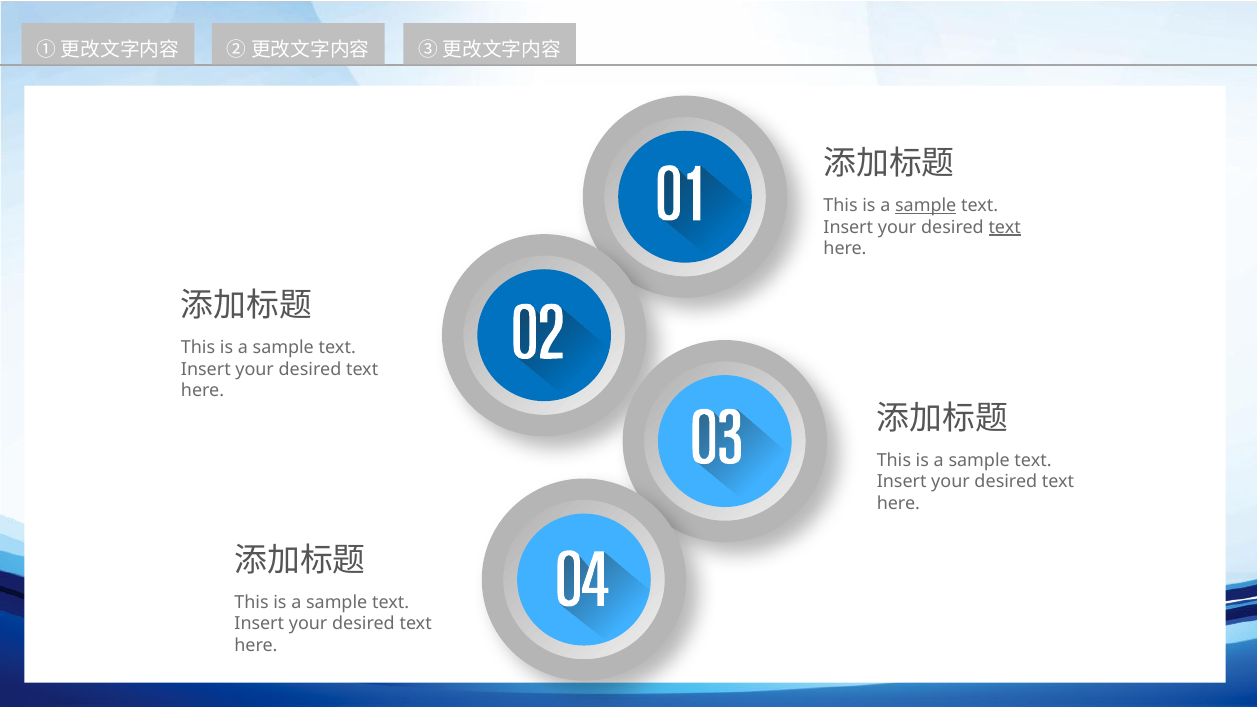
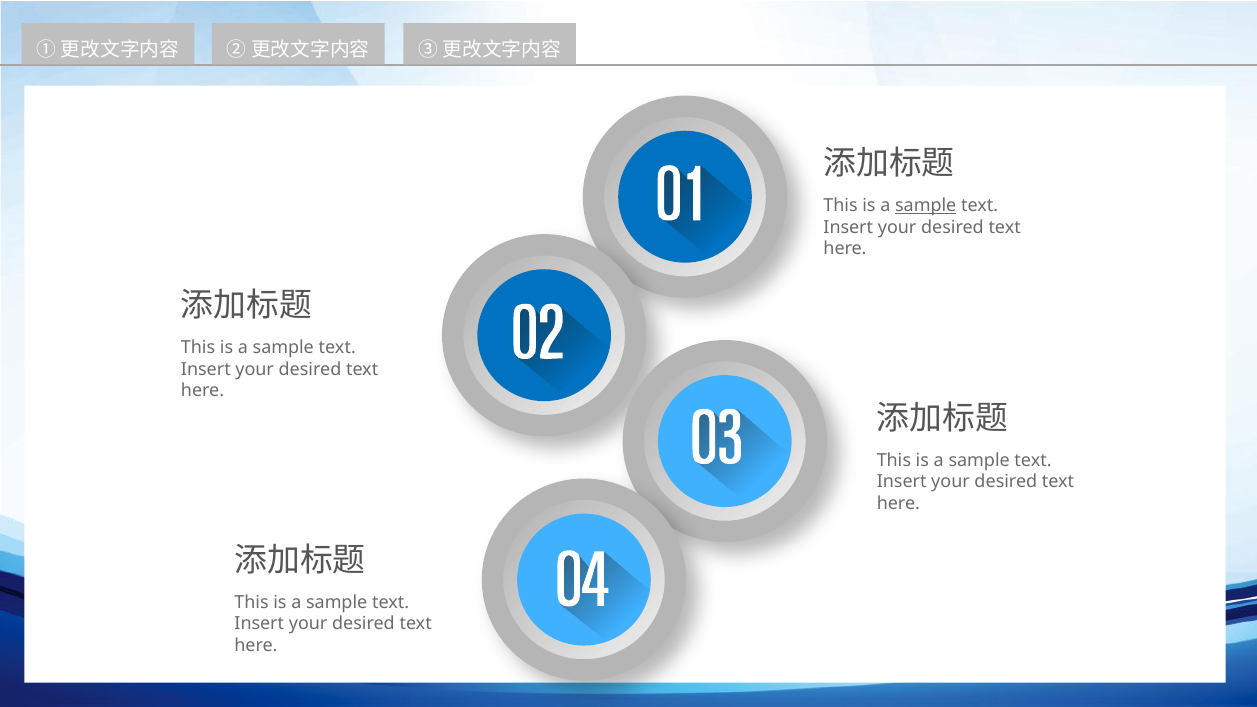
text underline: present -> none (1005, 227)
